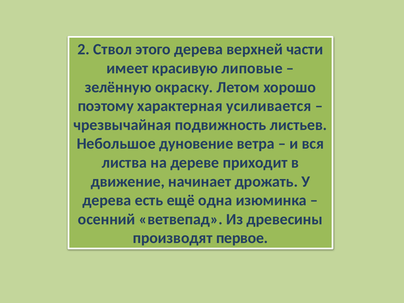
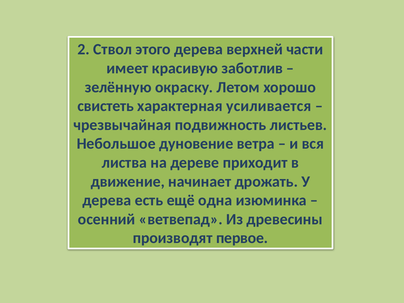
липовые: липовые -> заботлив (252, 68)
поэтому: поэтому -> свистеть (106, 106)
